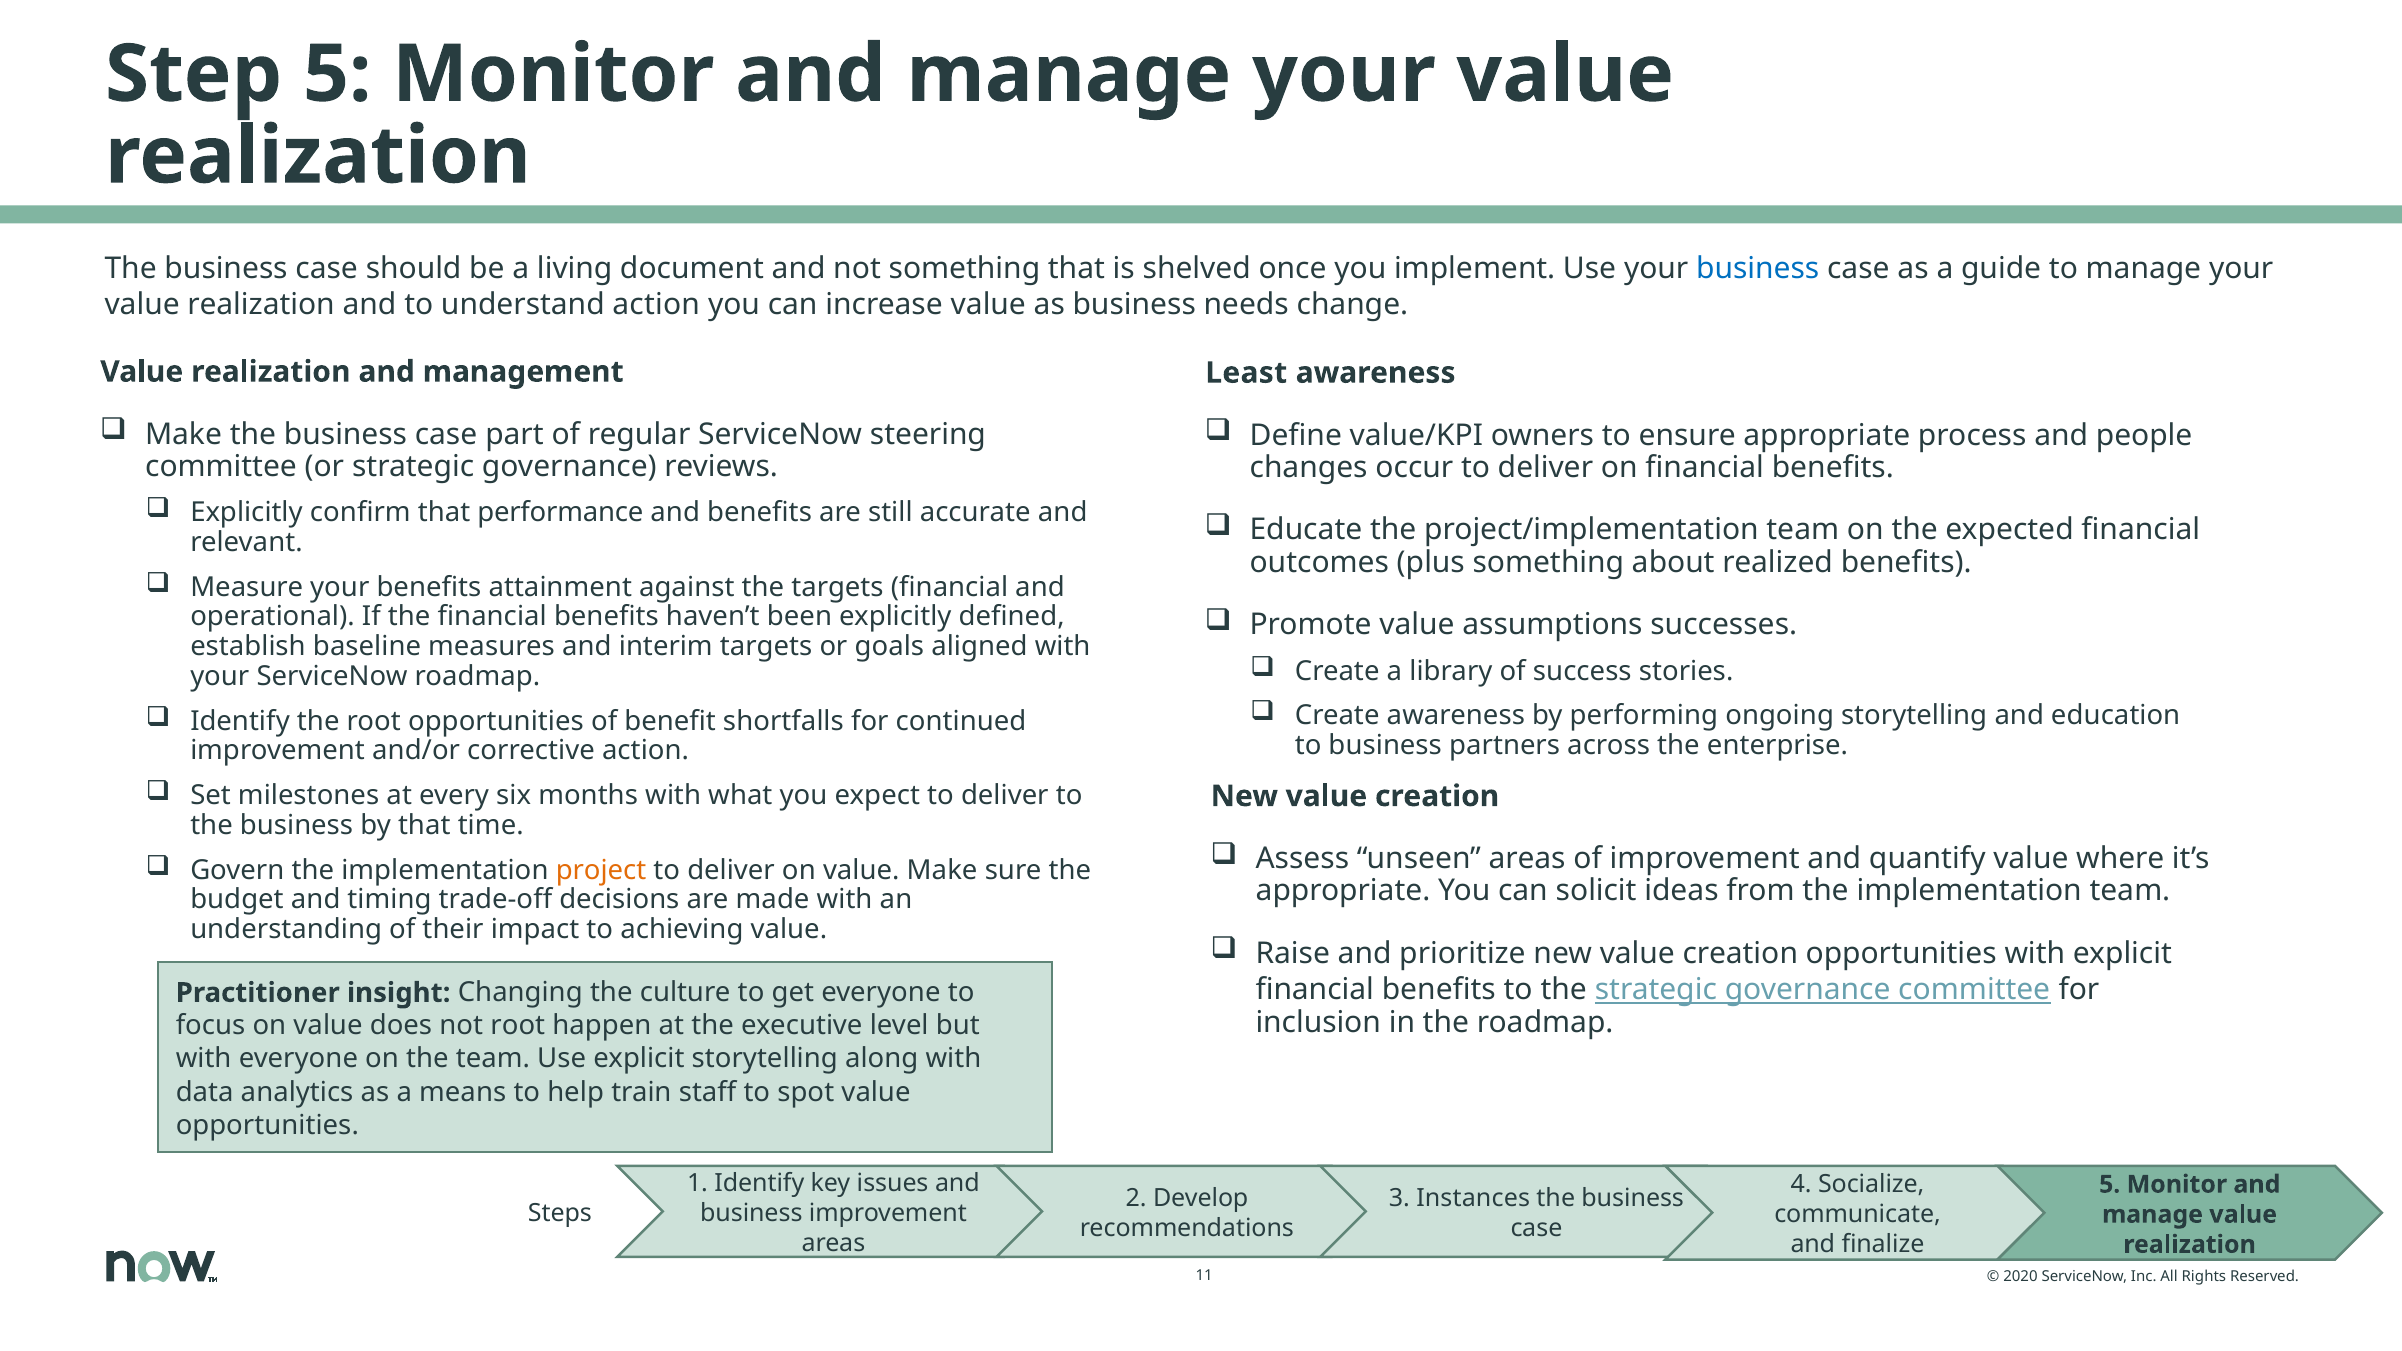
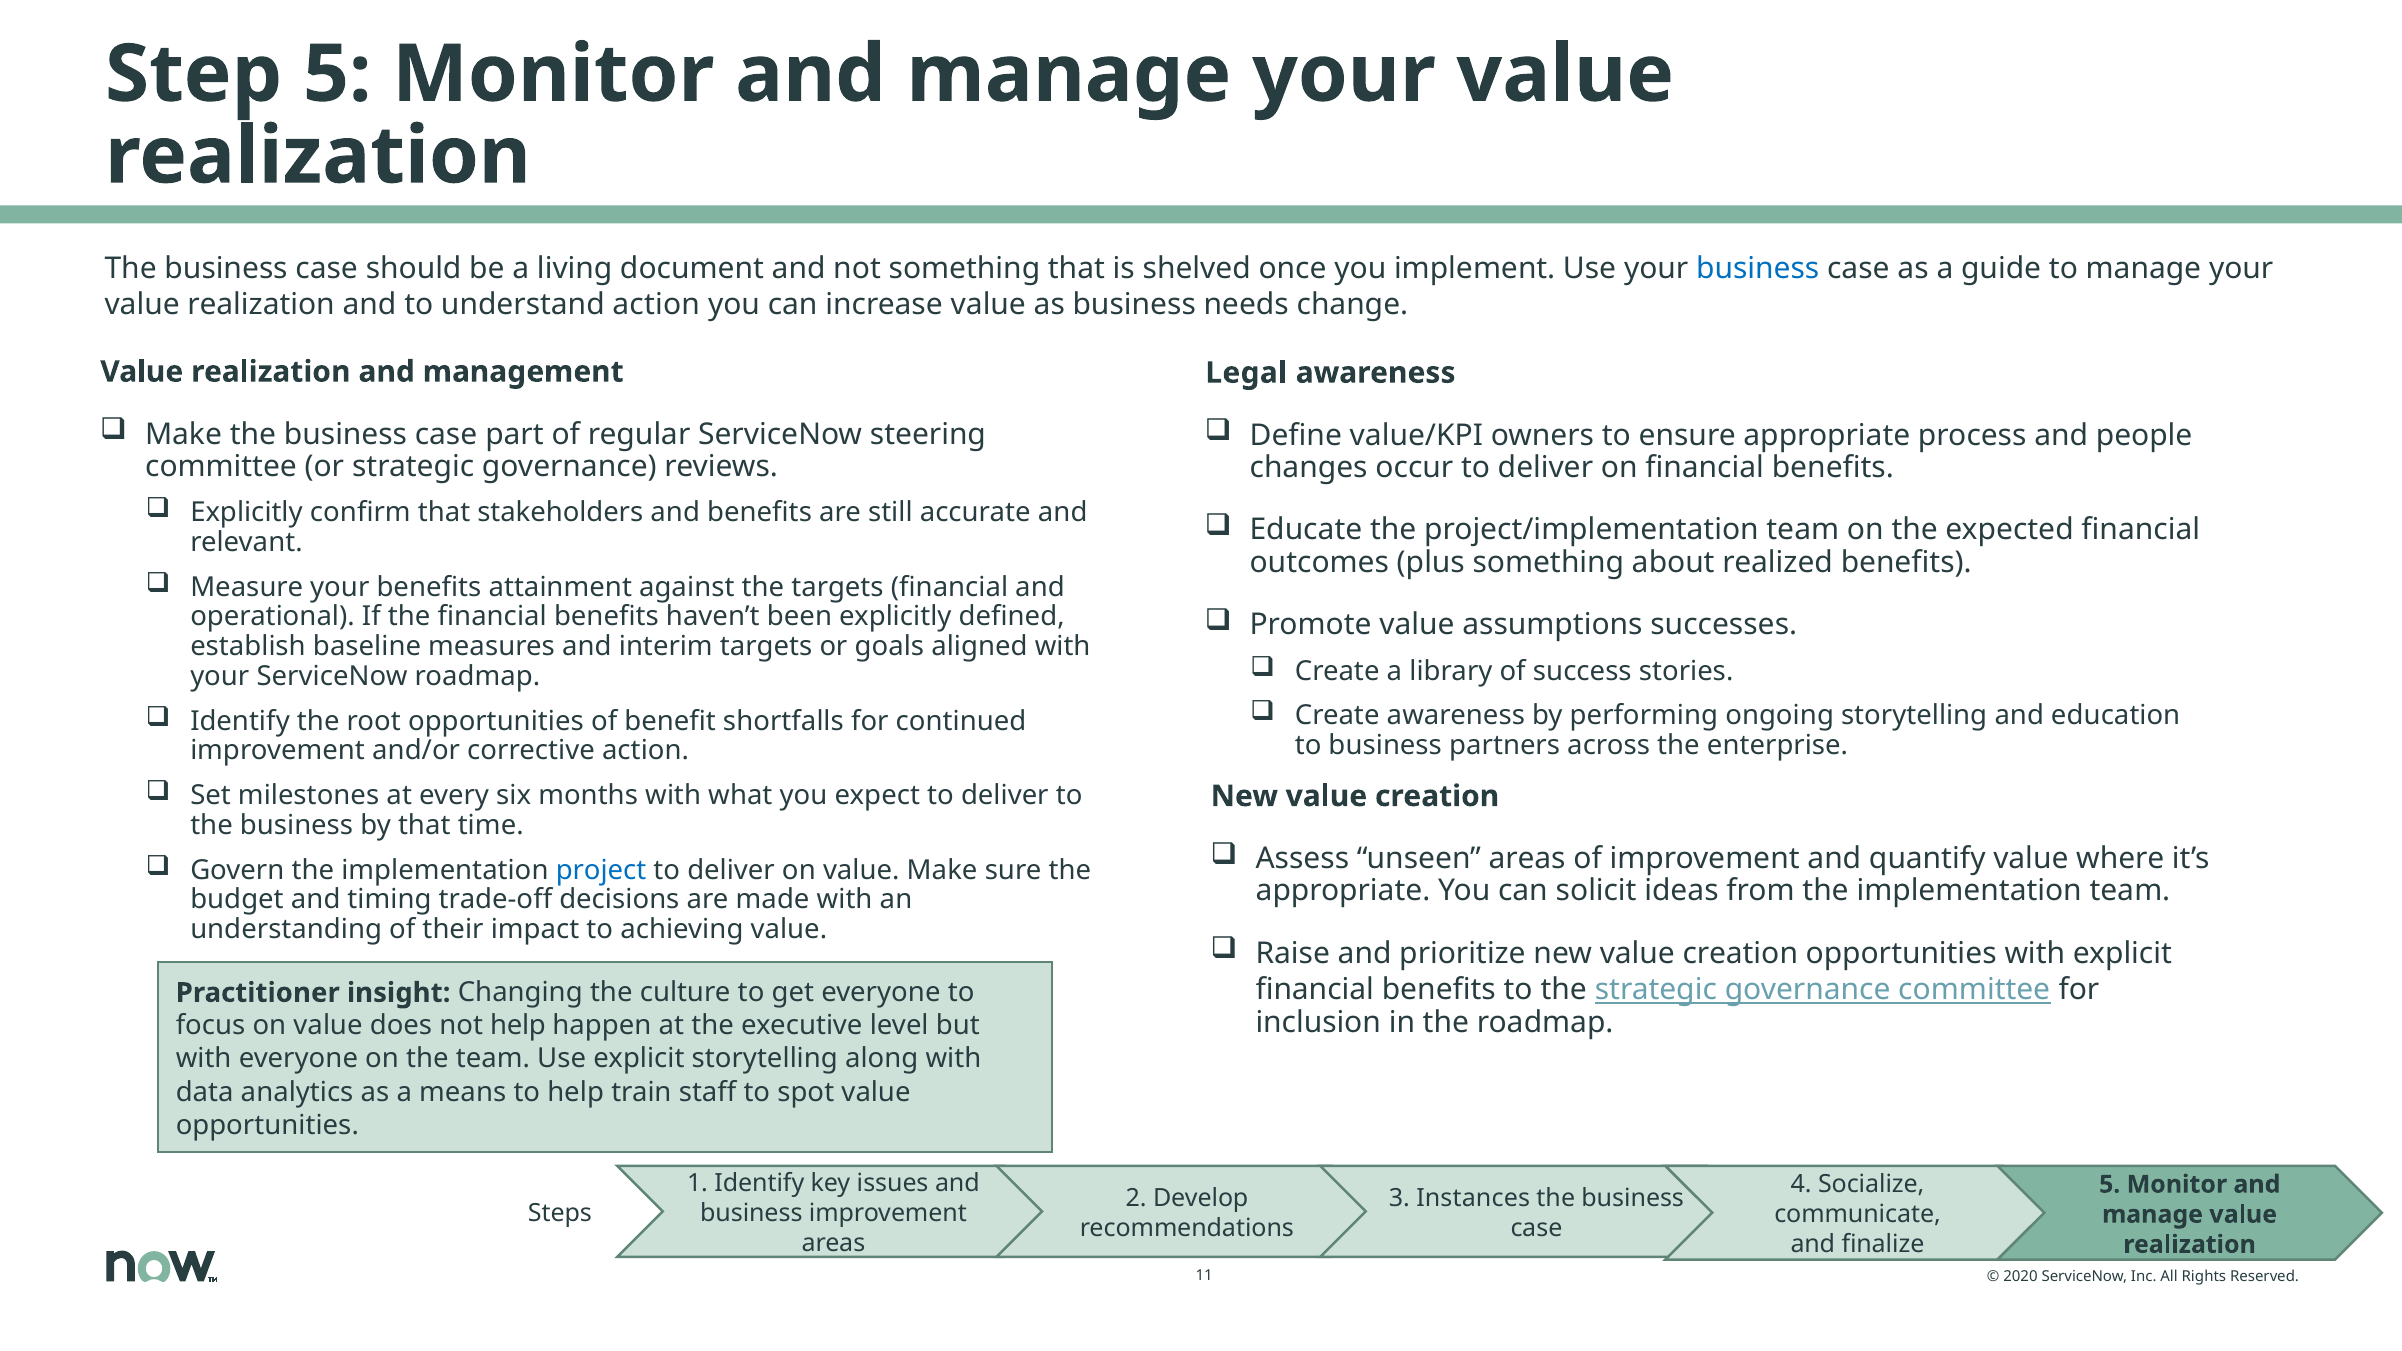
Least: Least -> Legal (1246, 373)
performance: performance -> stakeholders (560, 513)
project colour: orange -> blue (601, 870)
not root: root -> help (518, 1026)
